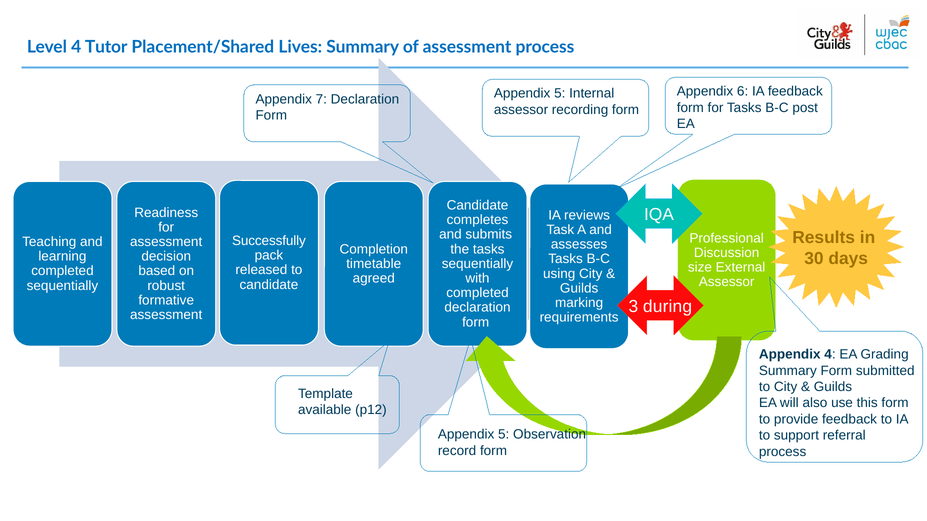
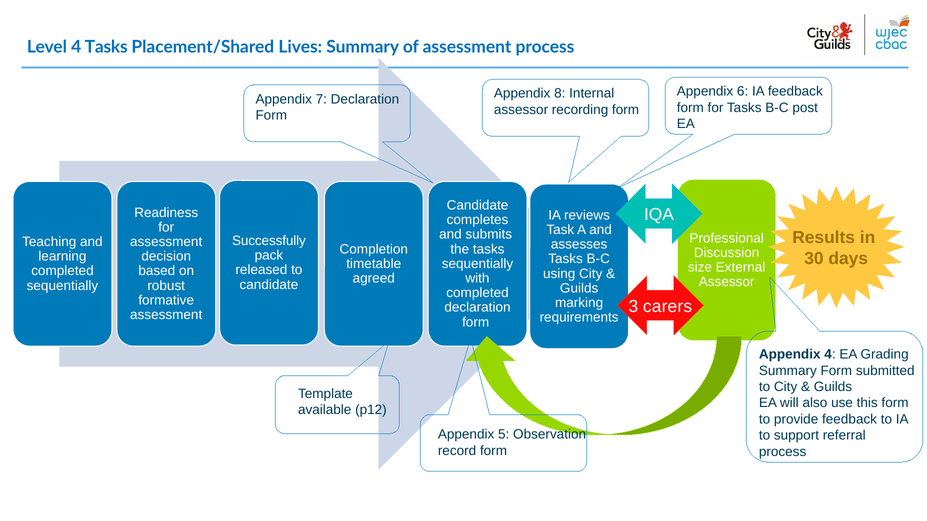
4 Tutor: Tutor -> Tasks (106, 47)
5: 5 -> 8 (560, 94)
during: during -> carers (668, 307)
